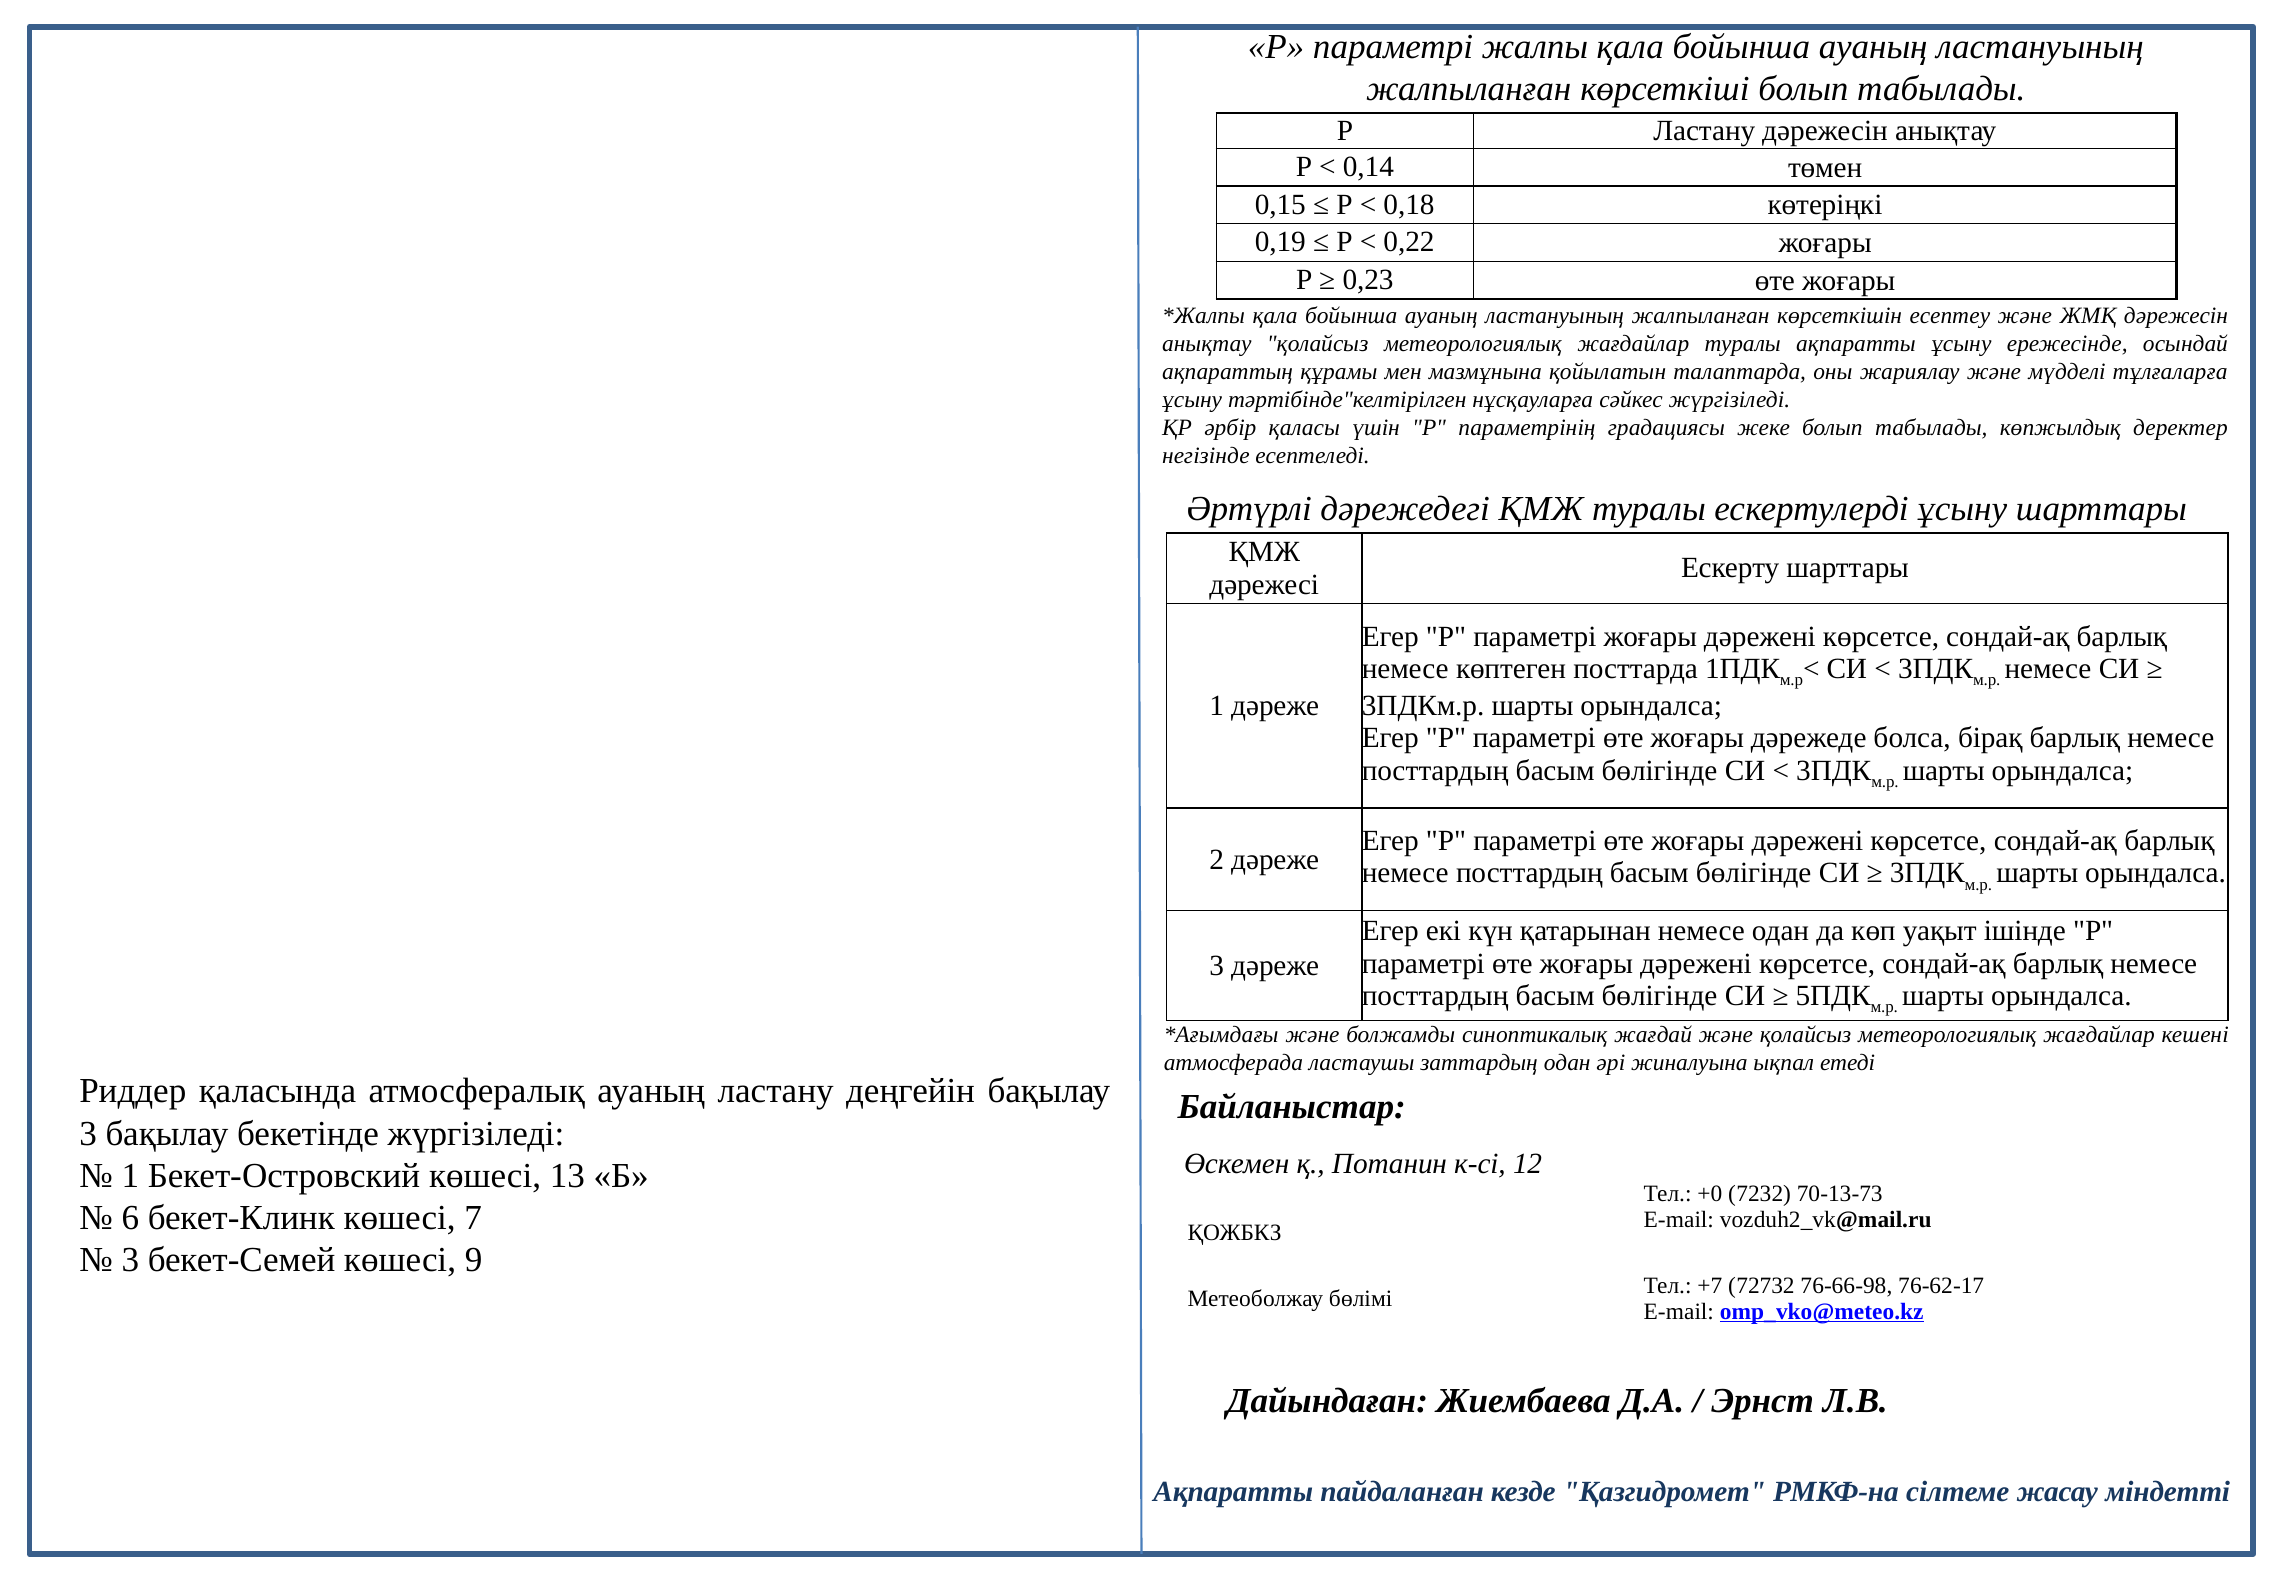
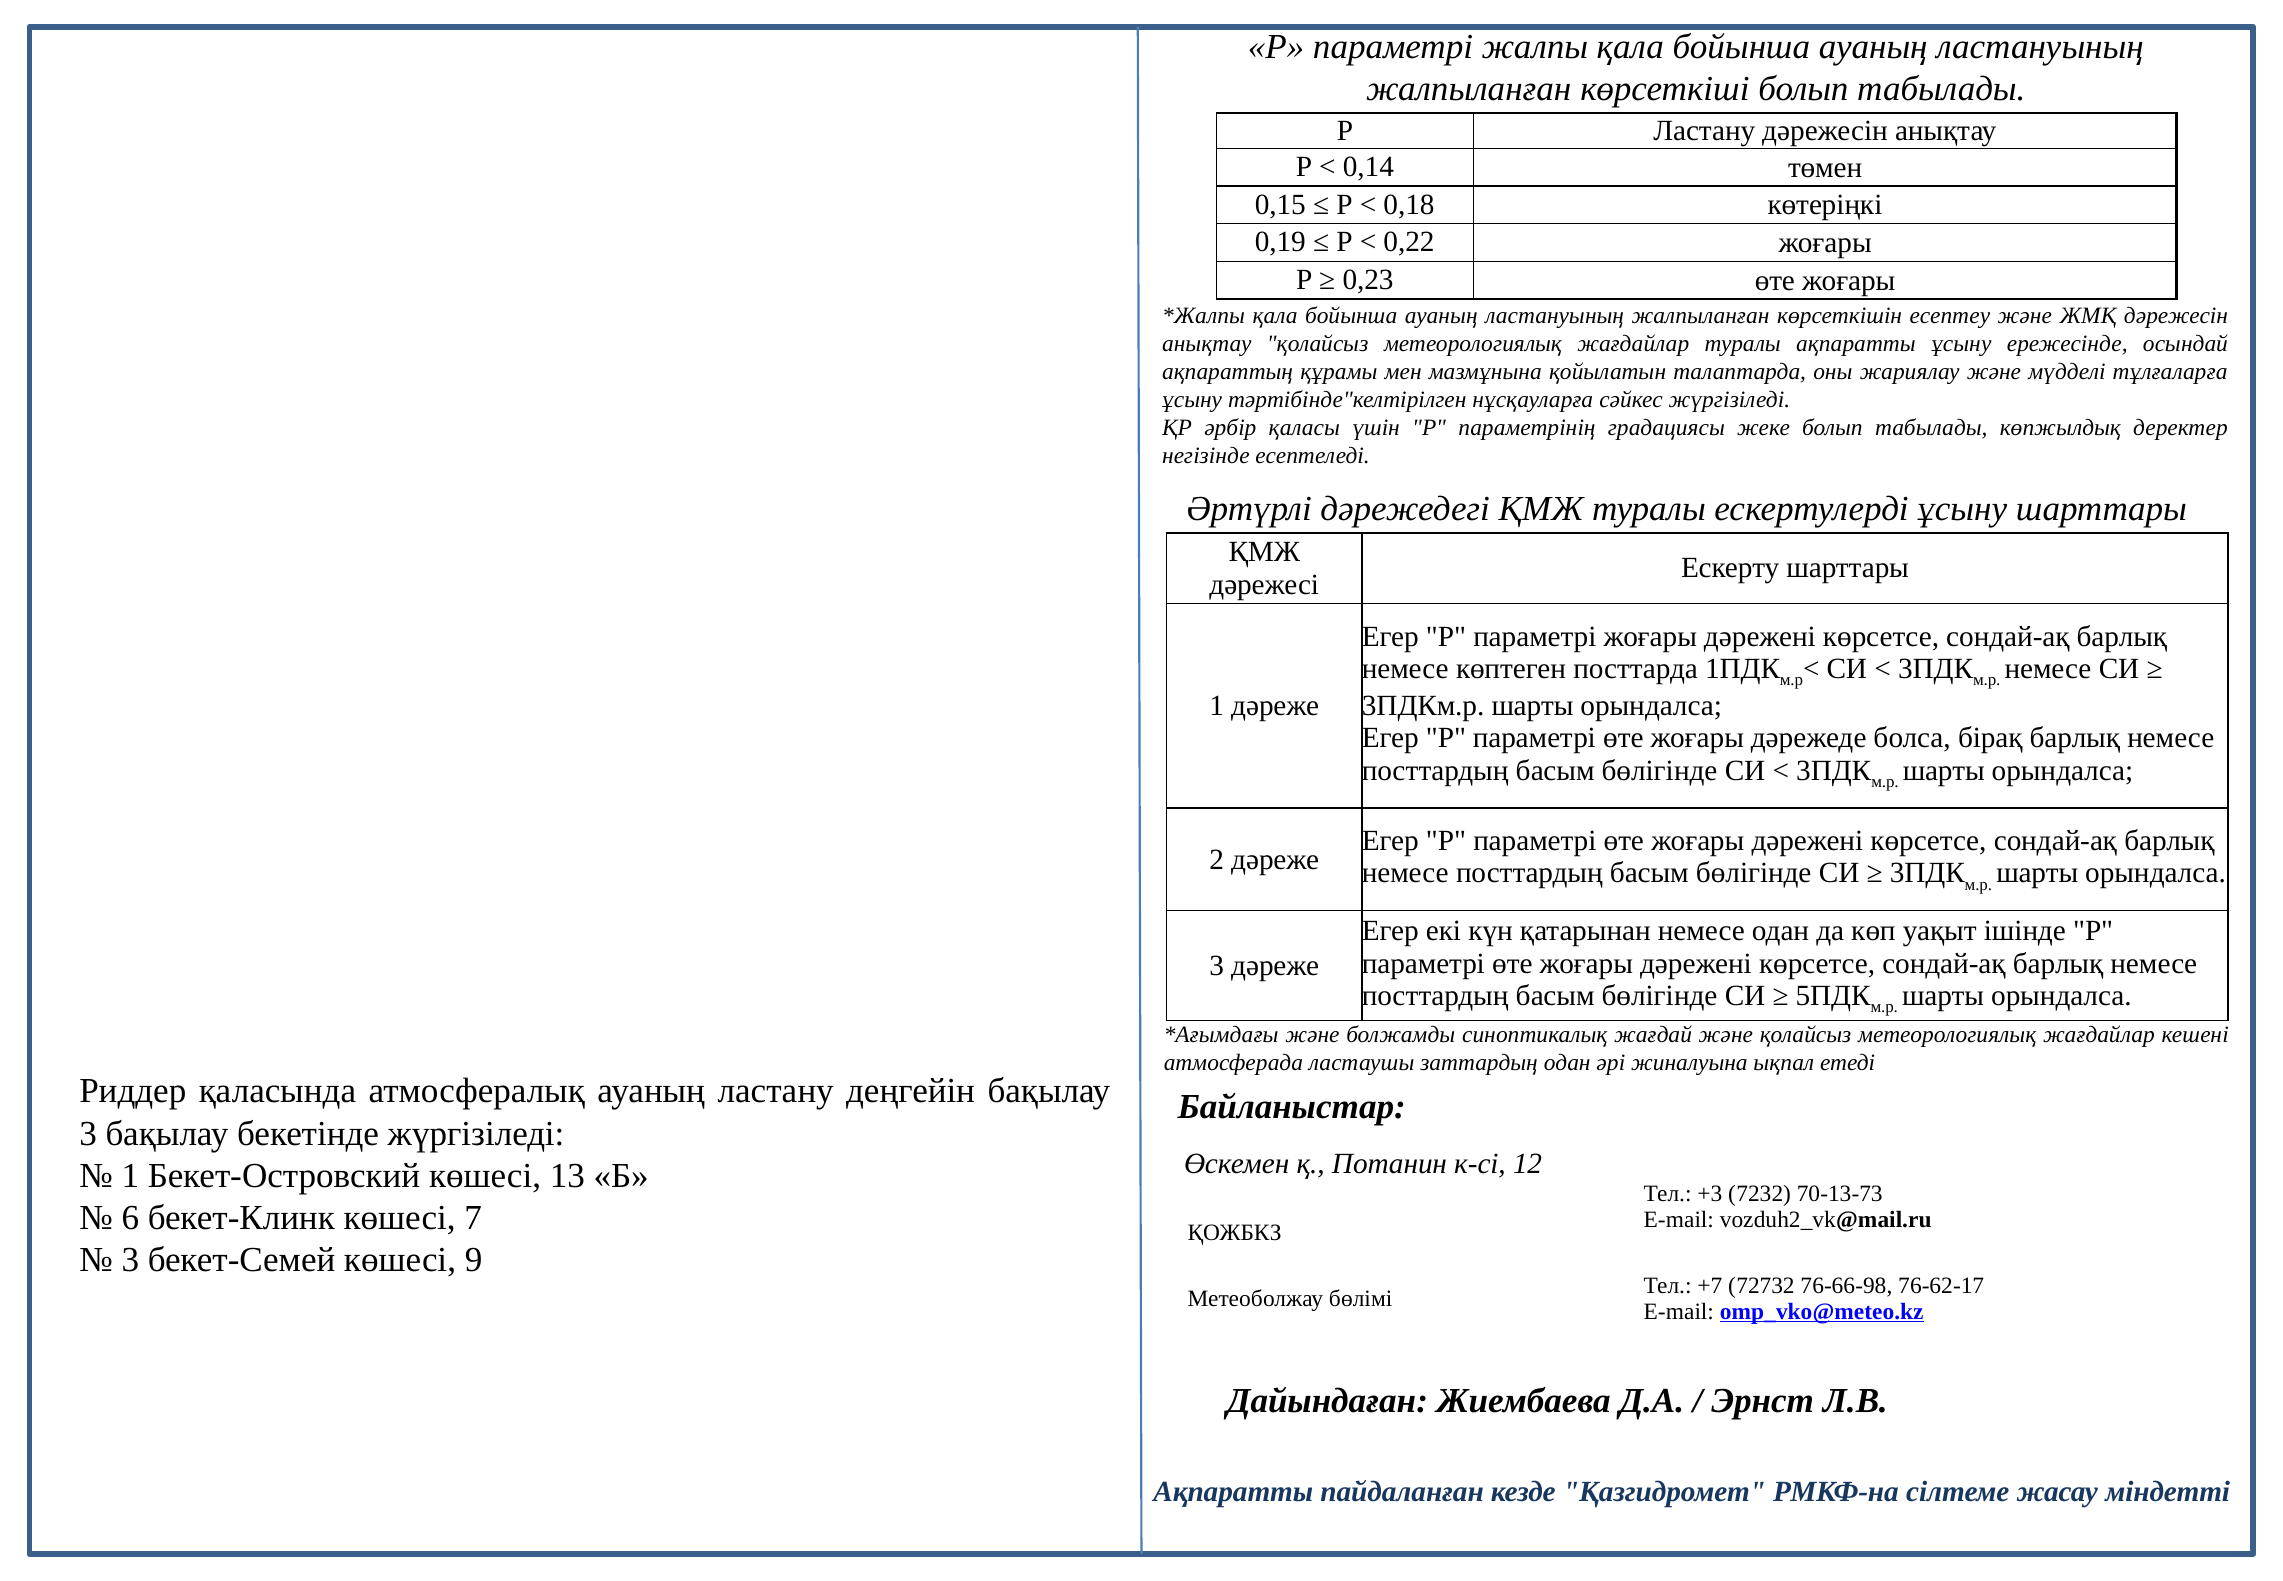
+0: +0 -> +3 (1710, 1194)
